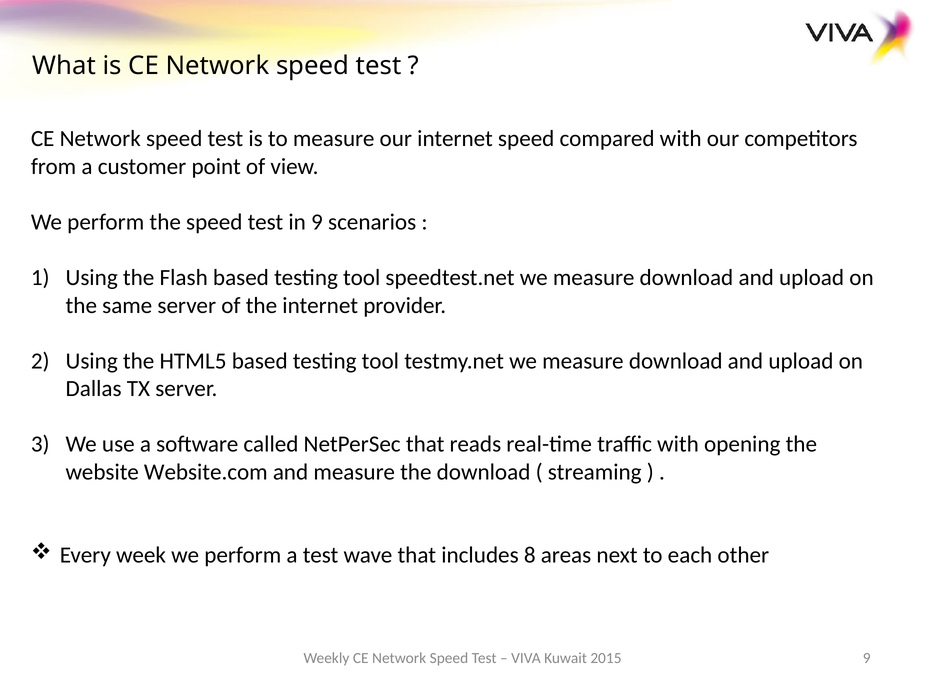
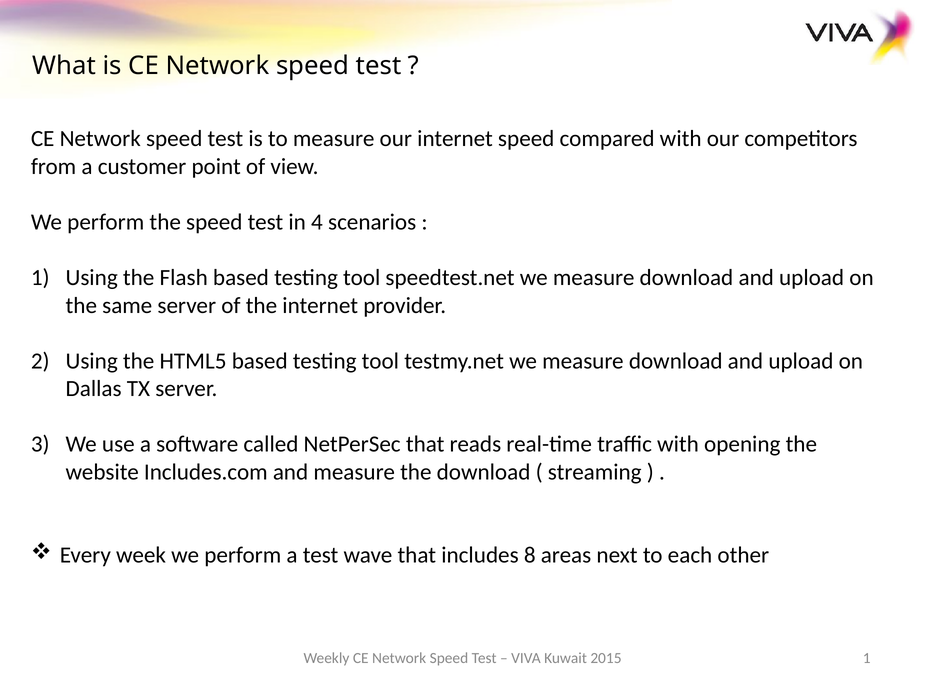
in 9: 9 -> 4 (317, 222)
Website.com: Website.com -> Includes.com (206, 472)
2015 9: 9 -> 1 (867, 659)
